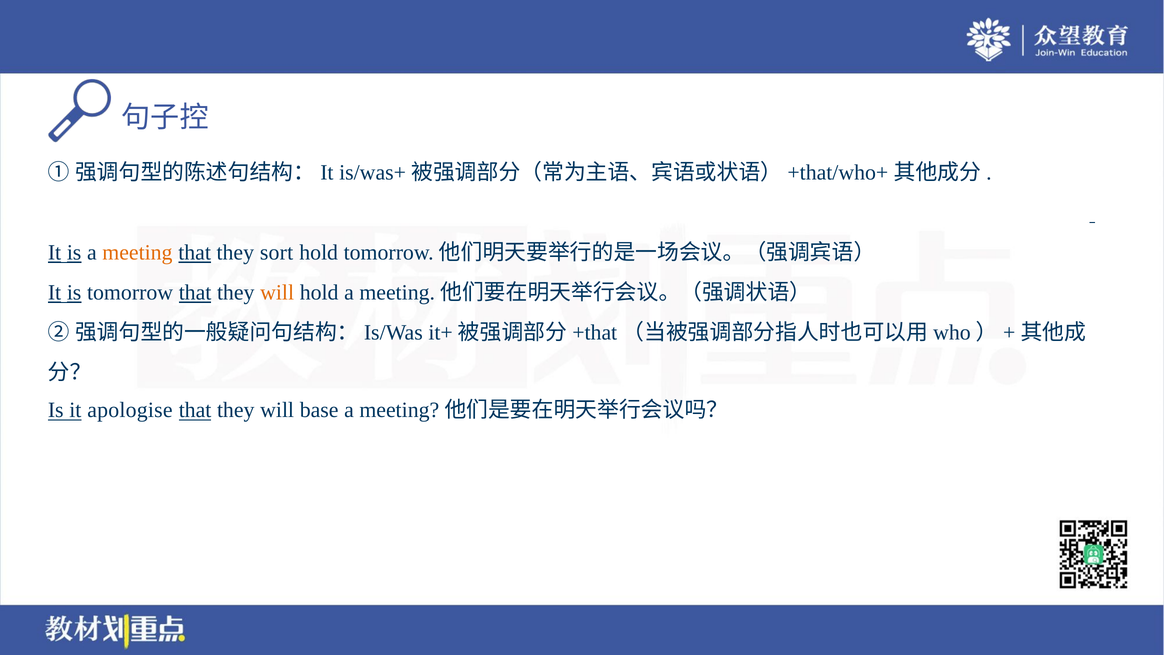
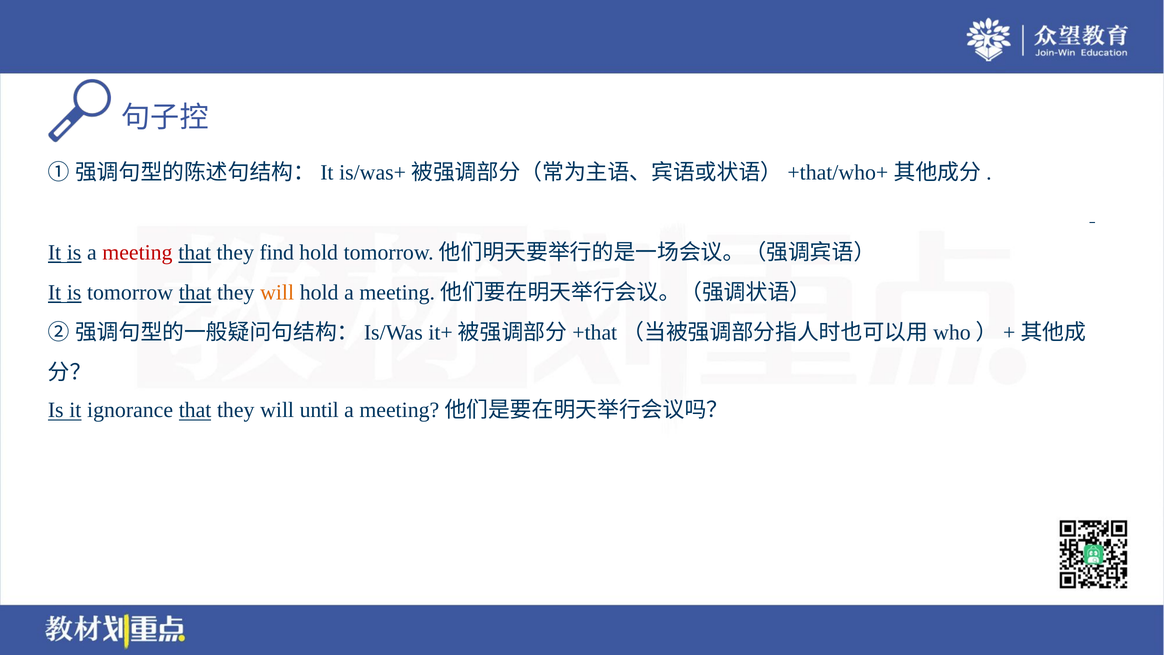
meeting colour: orange -> red (137, 252)
sort: sort -> find (277, 252)
apologise: apologise -> ignorance (130, 410)
base: base -> until (319, 410)
